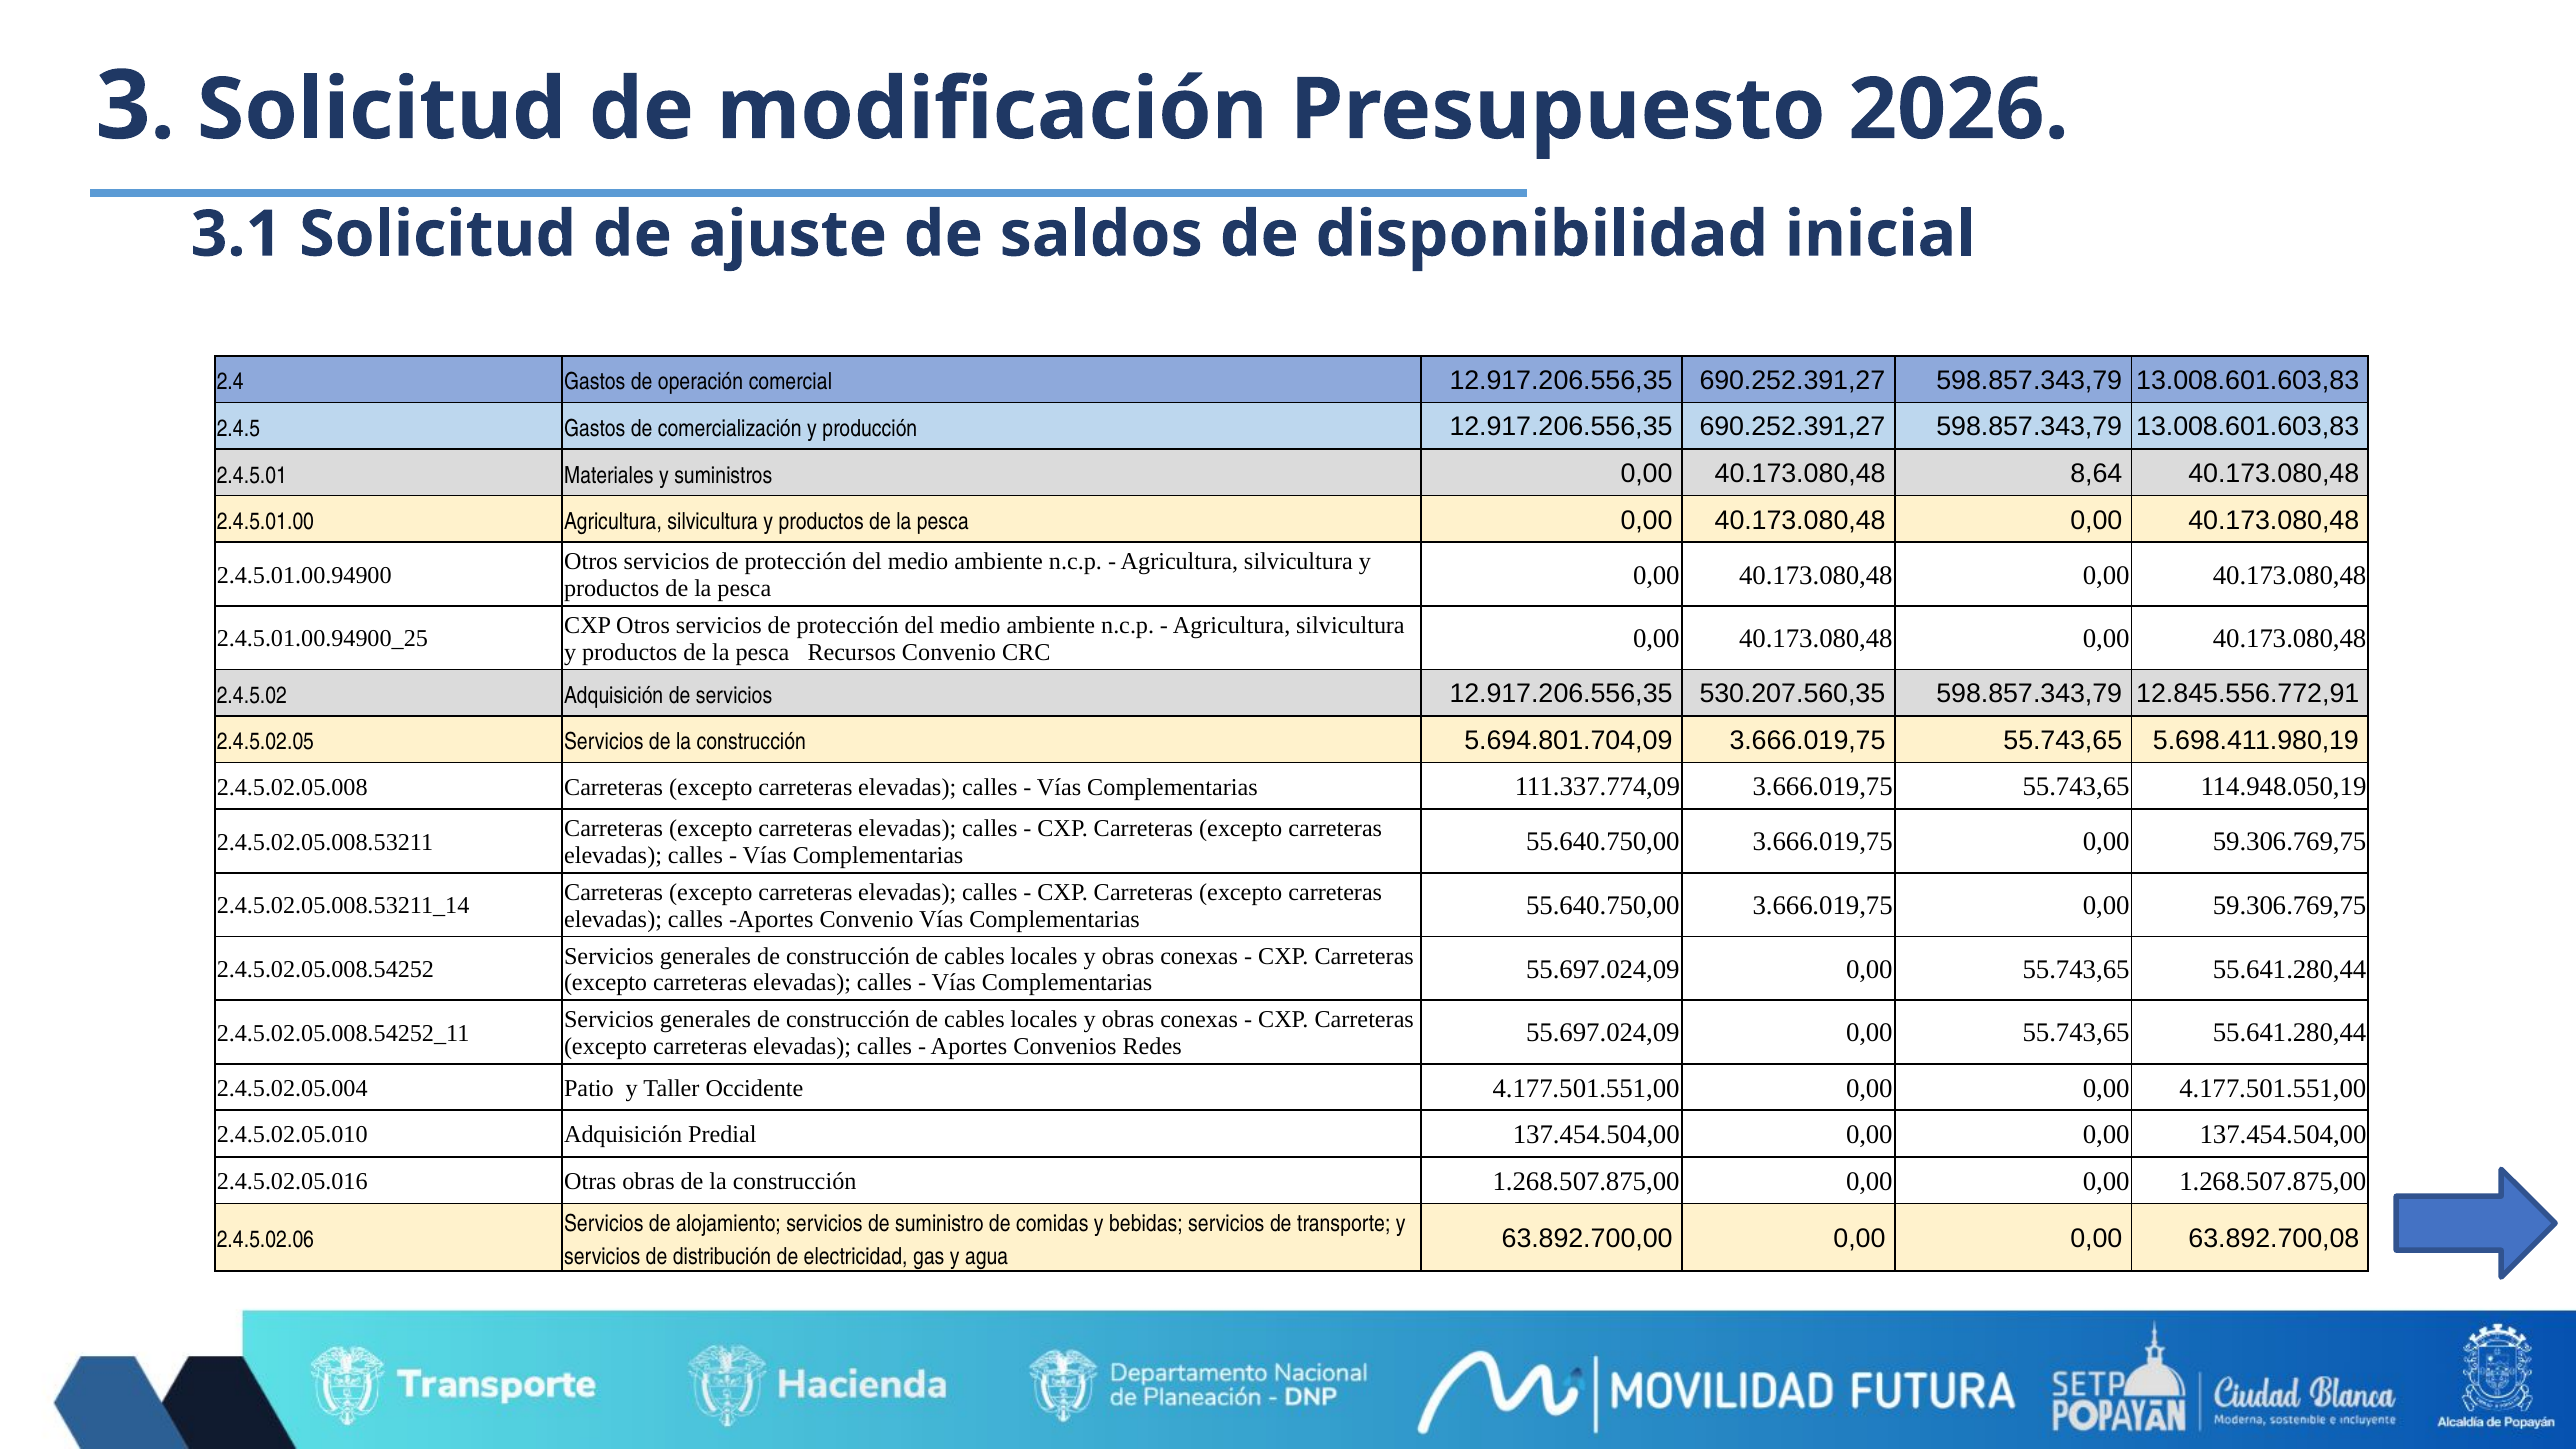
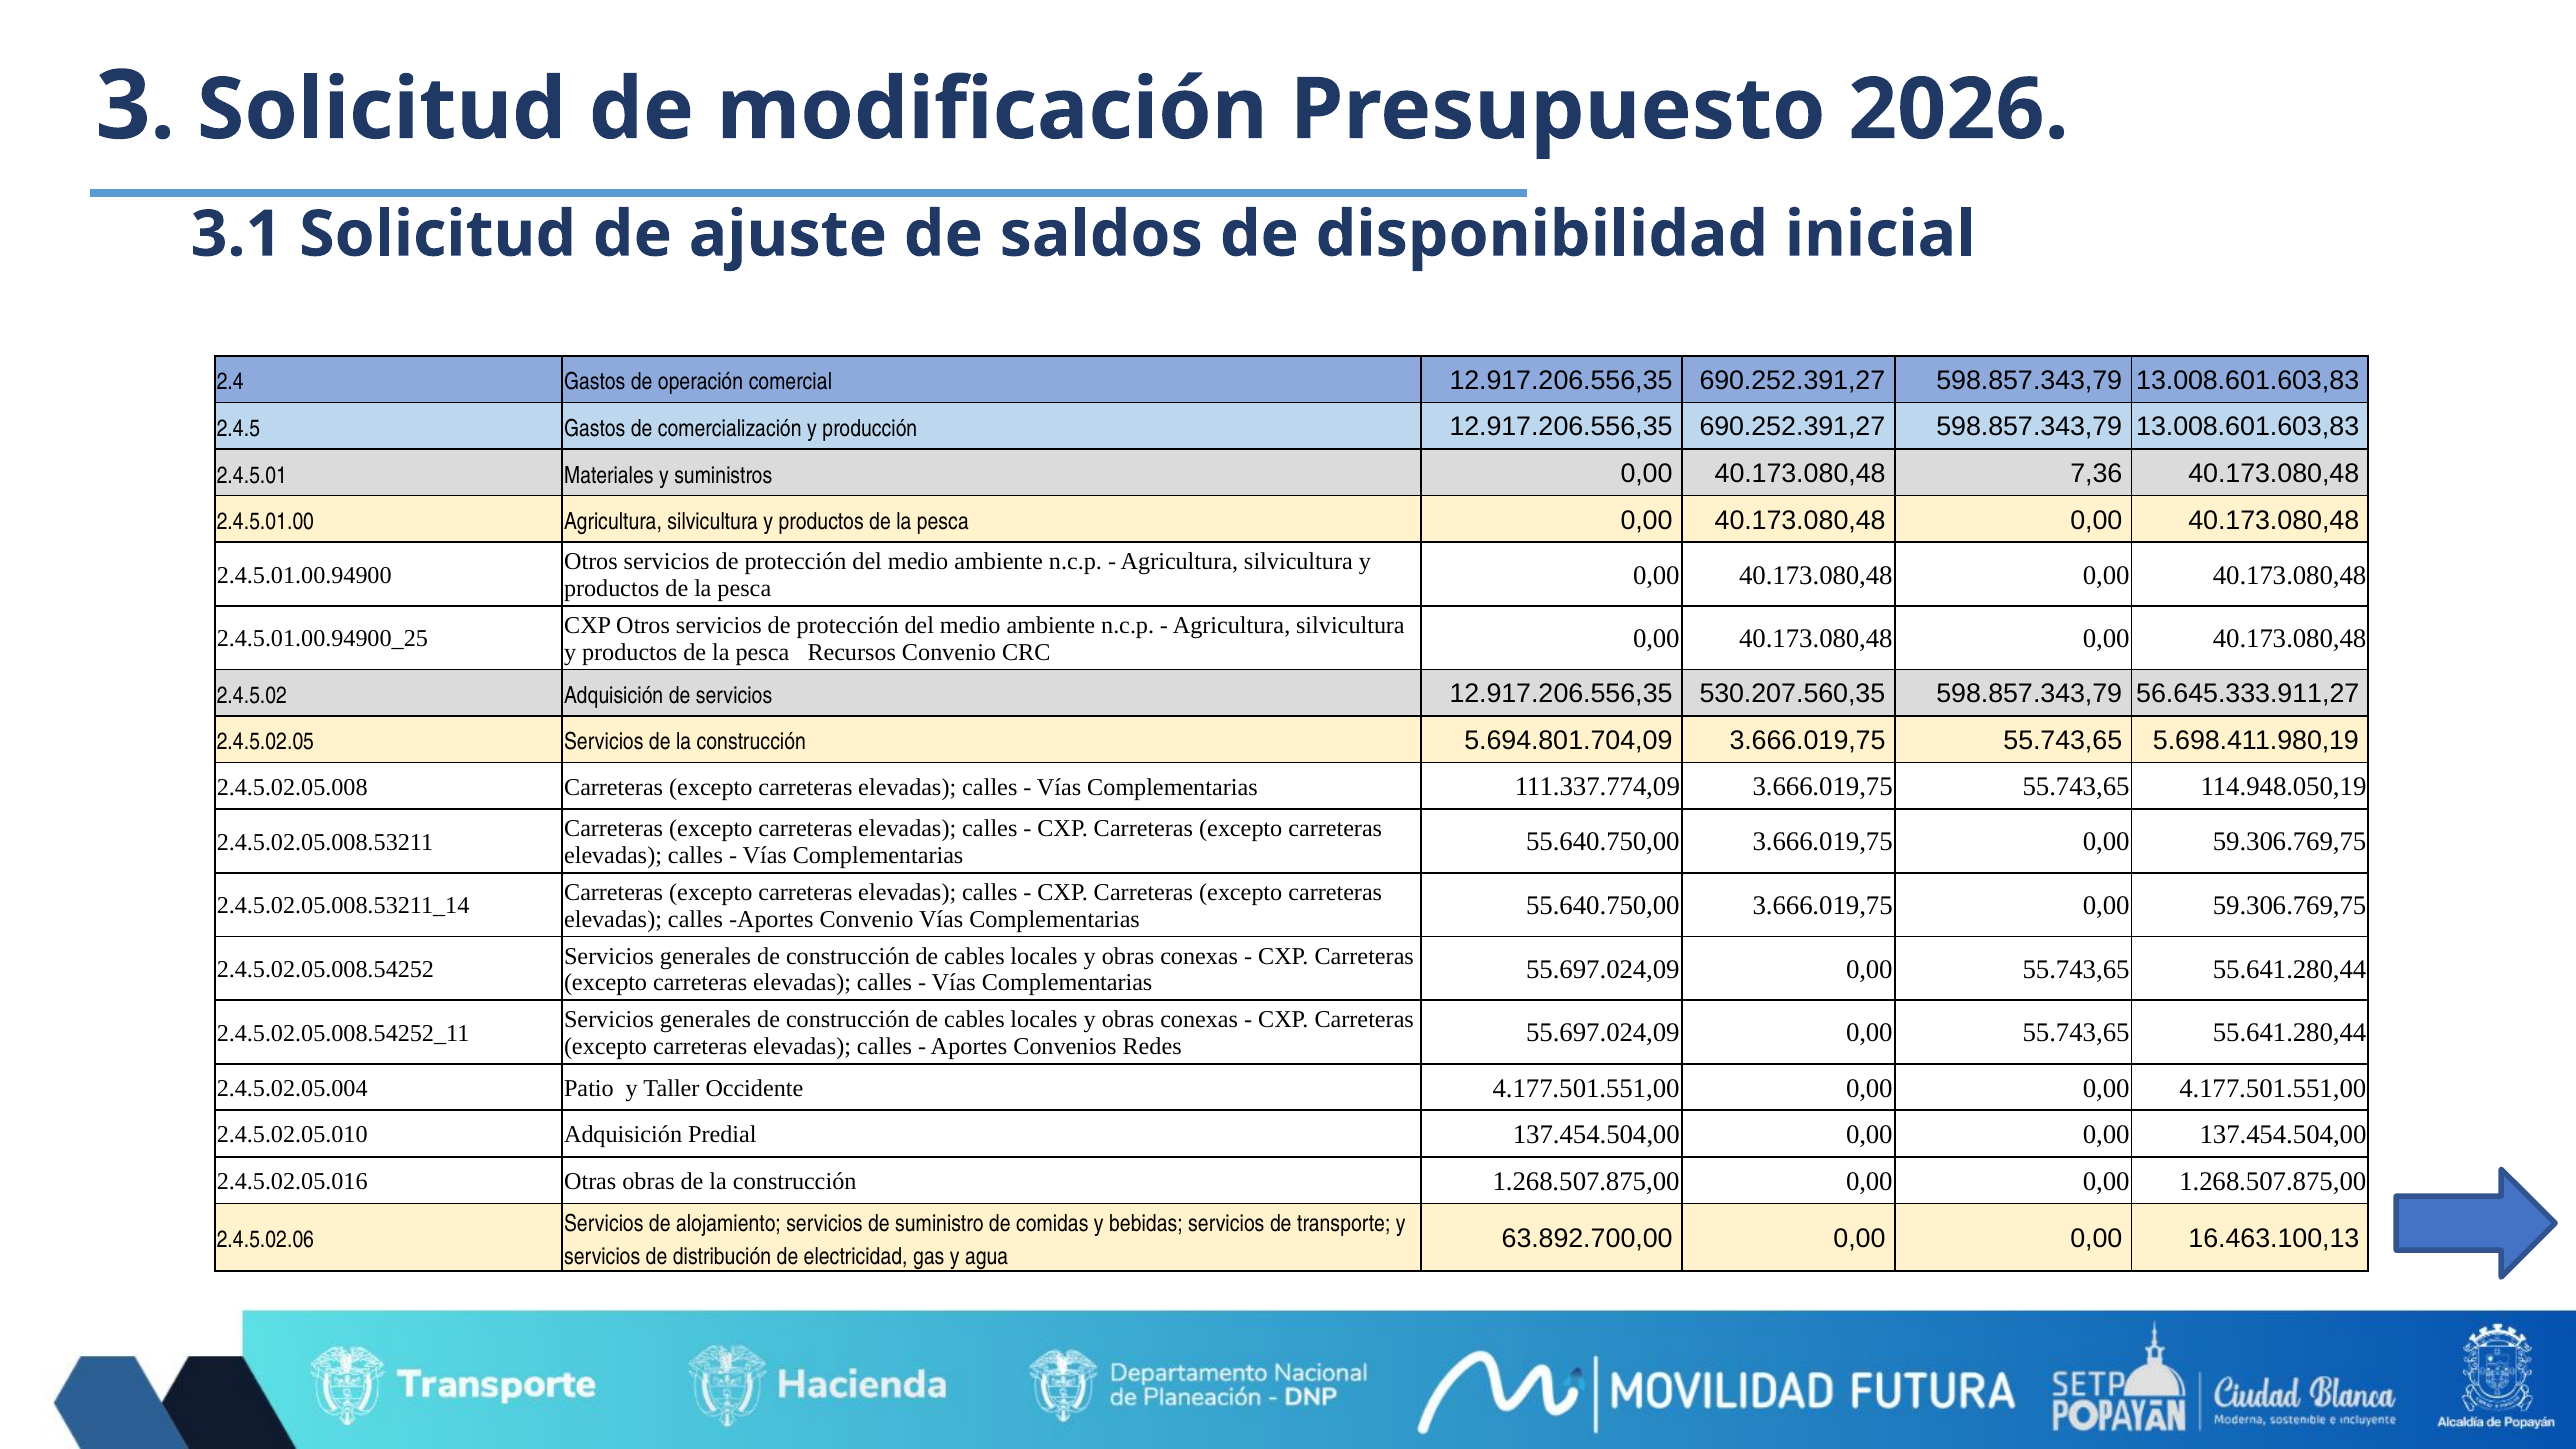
8,64: 8,64 -> 7,36 (2096, 474)
12.845.556.772,91: 12.845.556.772,91 -> 56.645.333.911,27 (2248, 694)
63.892.700,08: 63.892.700,08 -> 16.463.100,13 (2274, 1239)
